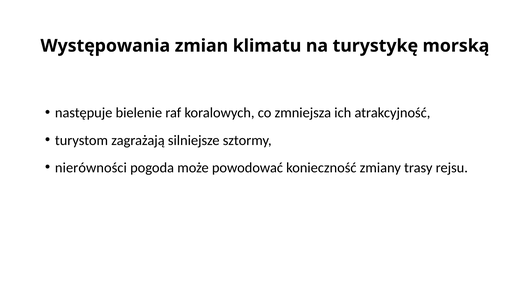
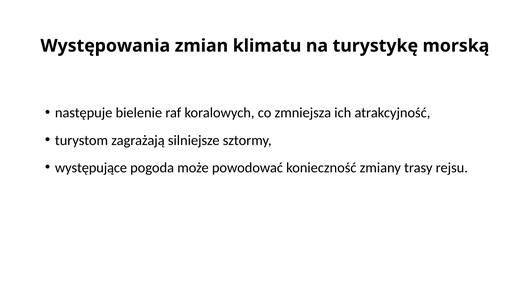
nierówności: nierówności -> występujące (91, 168)
